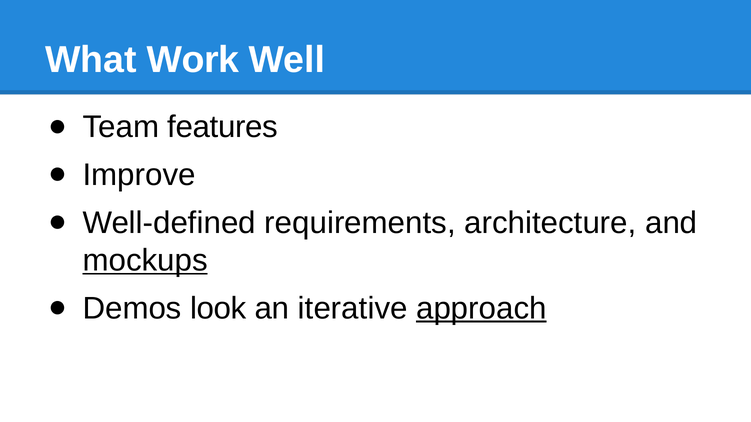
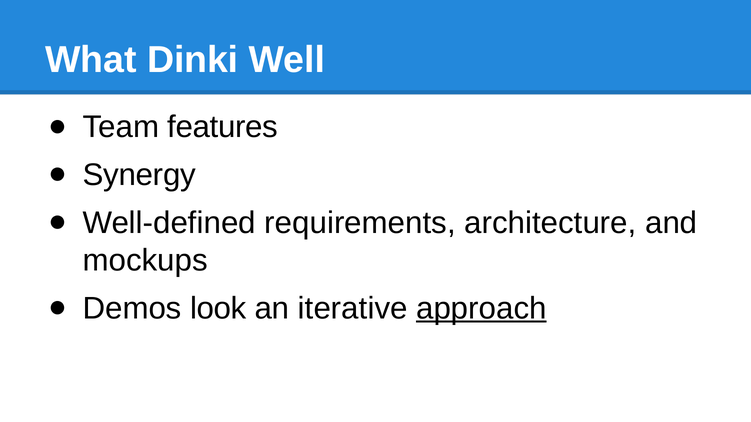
Work: Work -> Dinki (193, 60)
Improve: Improve -> Synergy (139, 175)
mockups underline: present -> none (145, 261)
